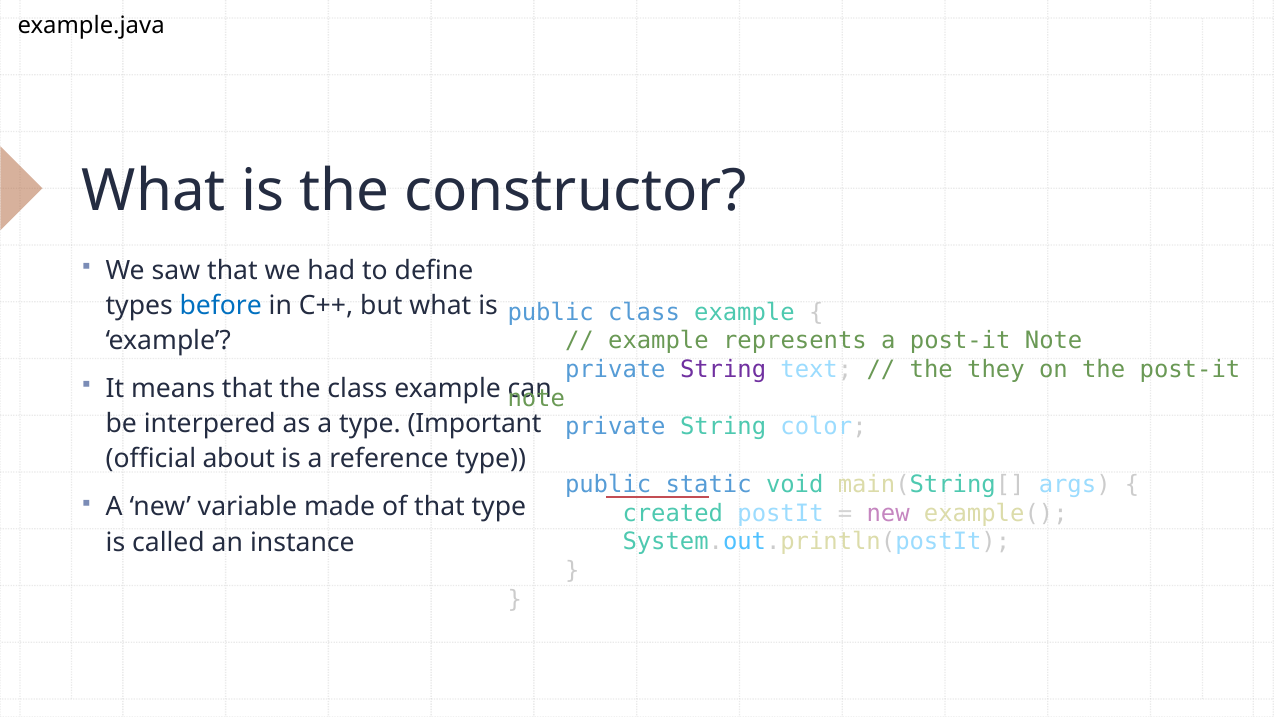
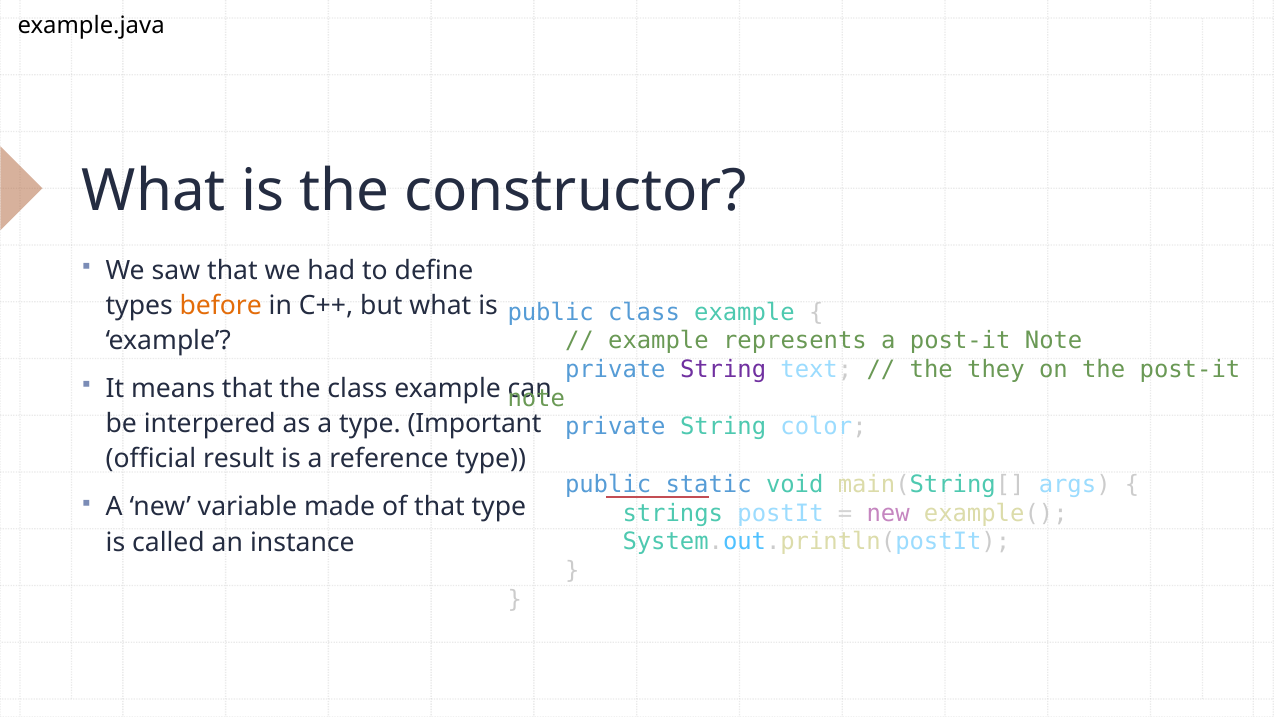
before colour: blue -> orange (221, 305)
about: about -> result (239, 459)
created: created -> strings (673, 513)
